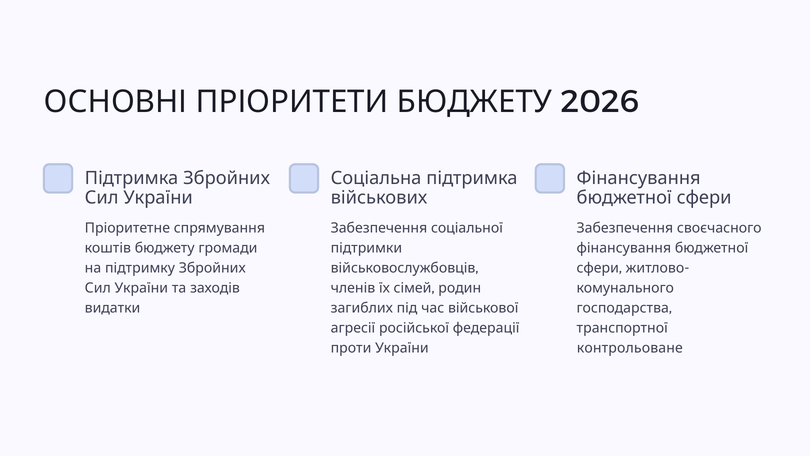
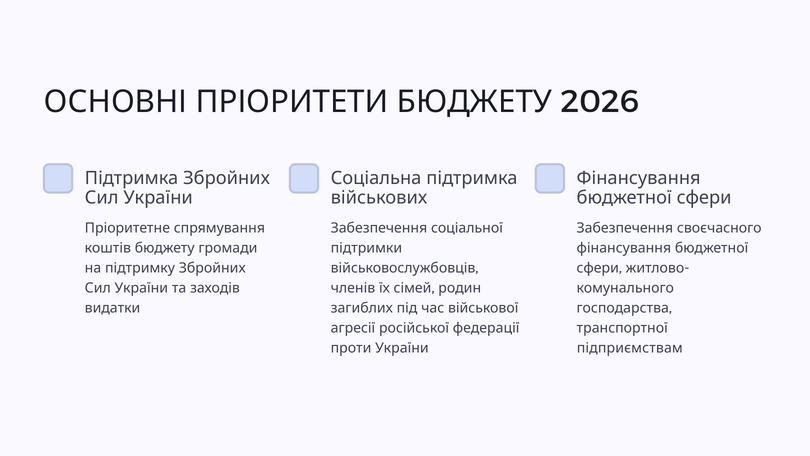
контрольоване: контрольоване -> підприємствам (630, 348)
